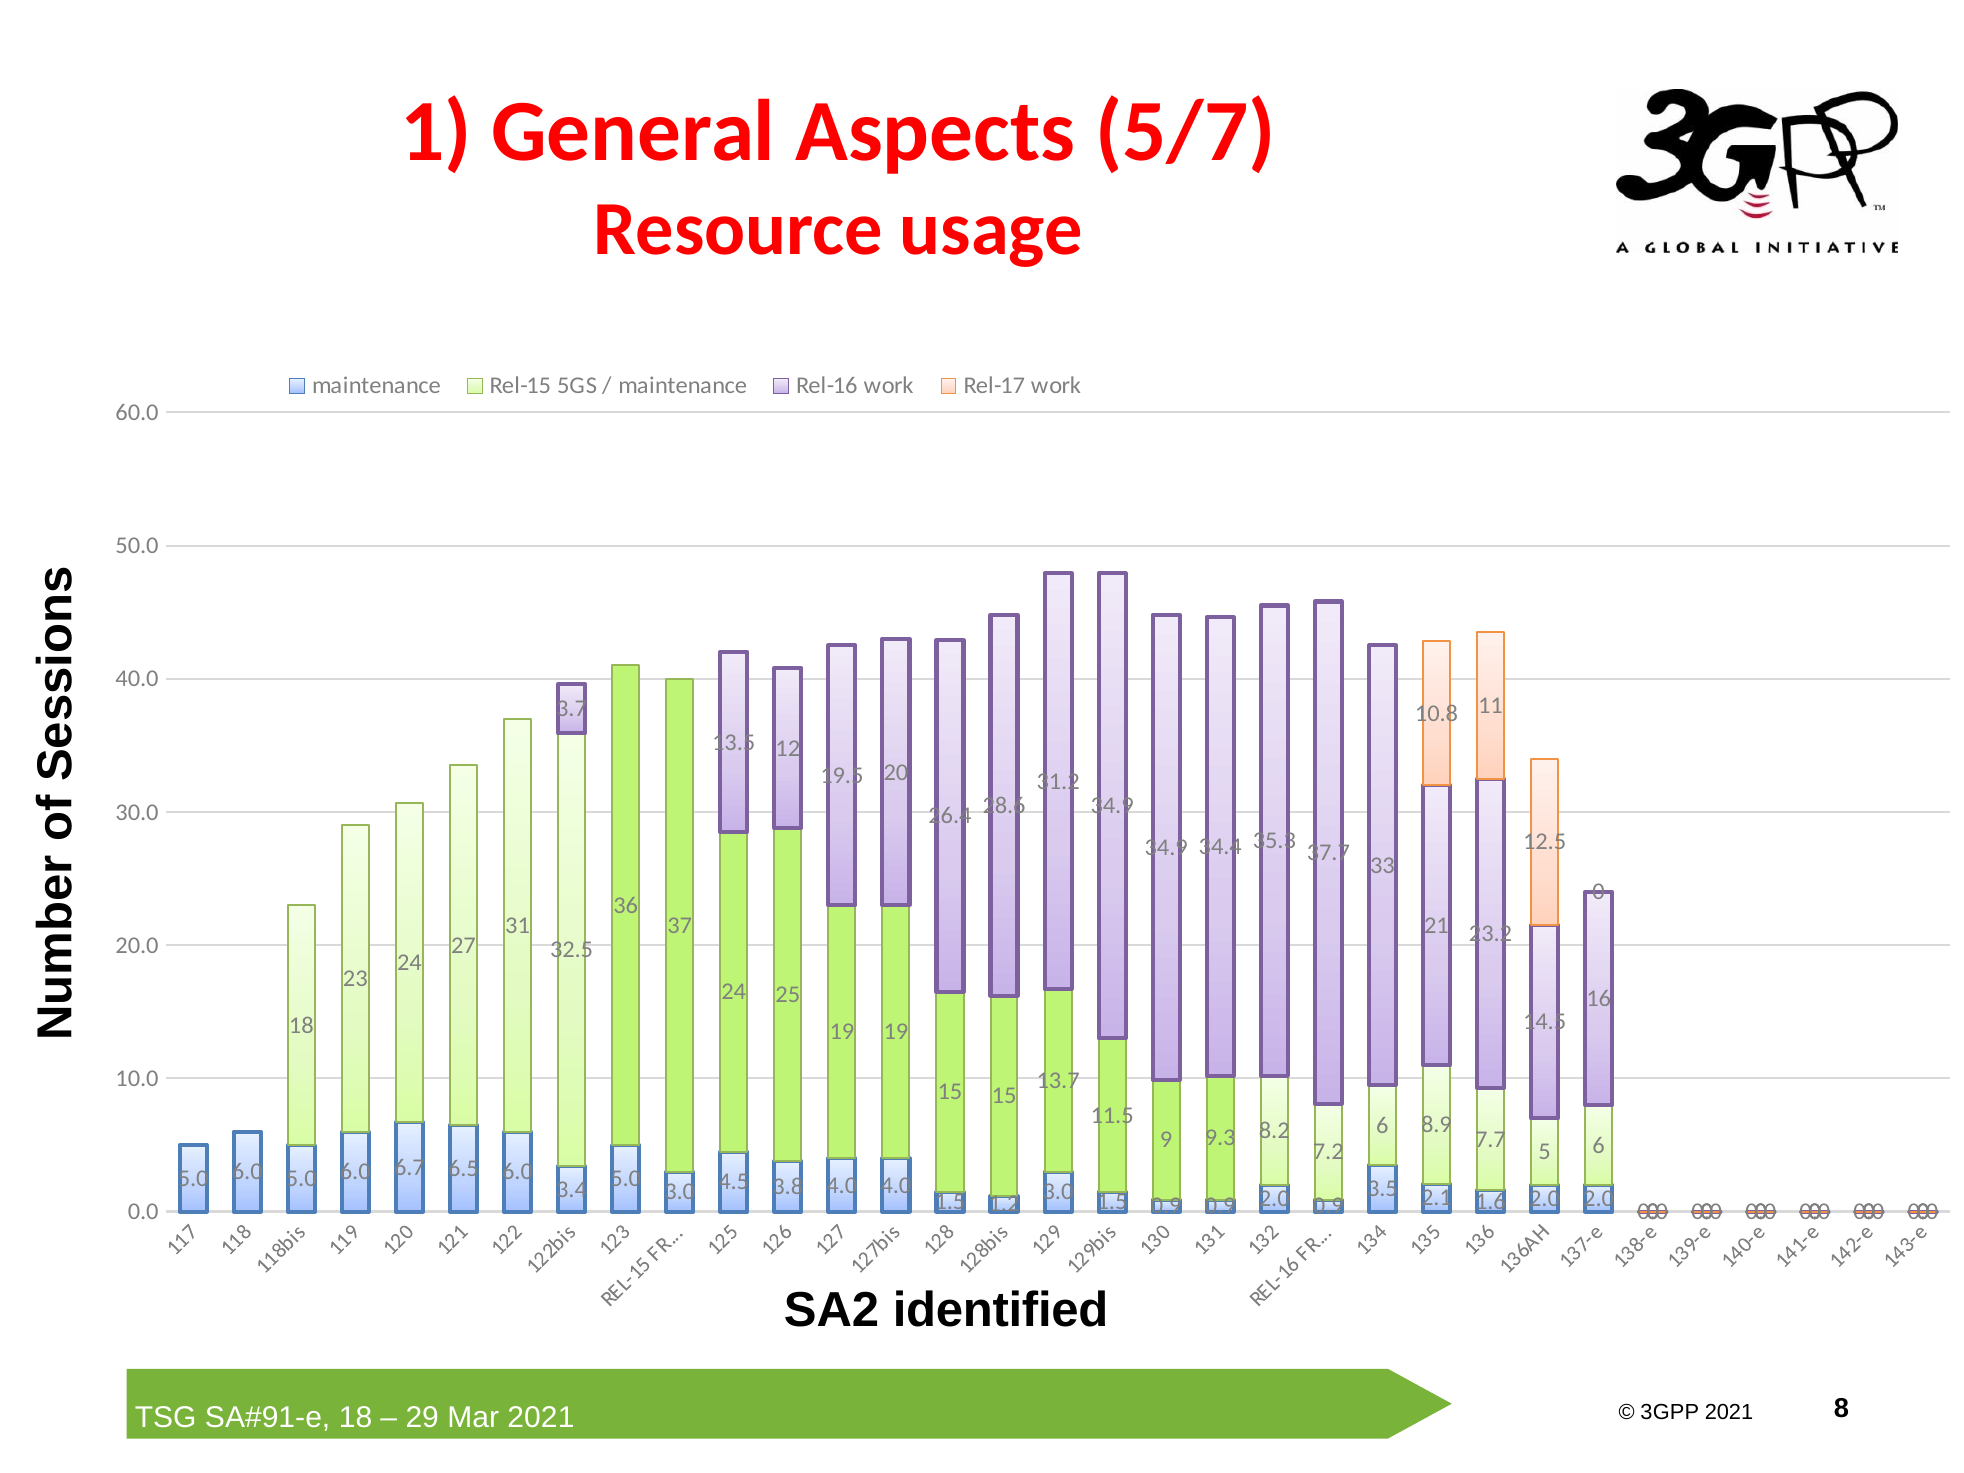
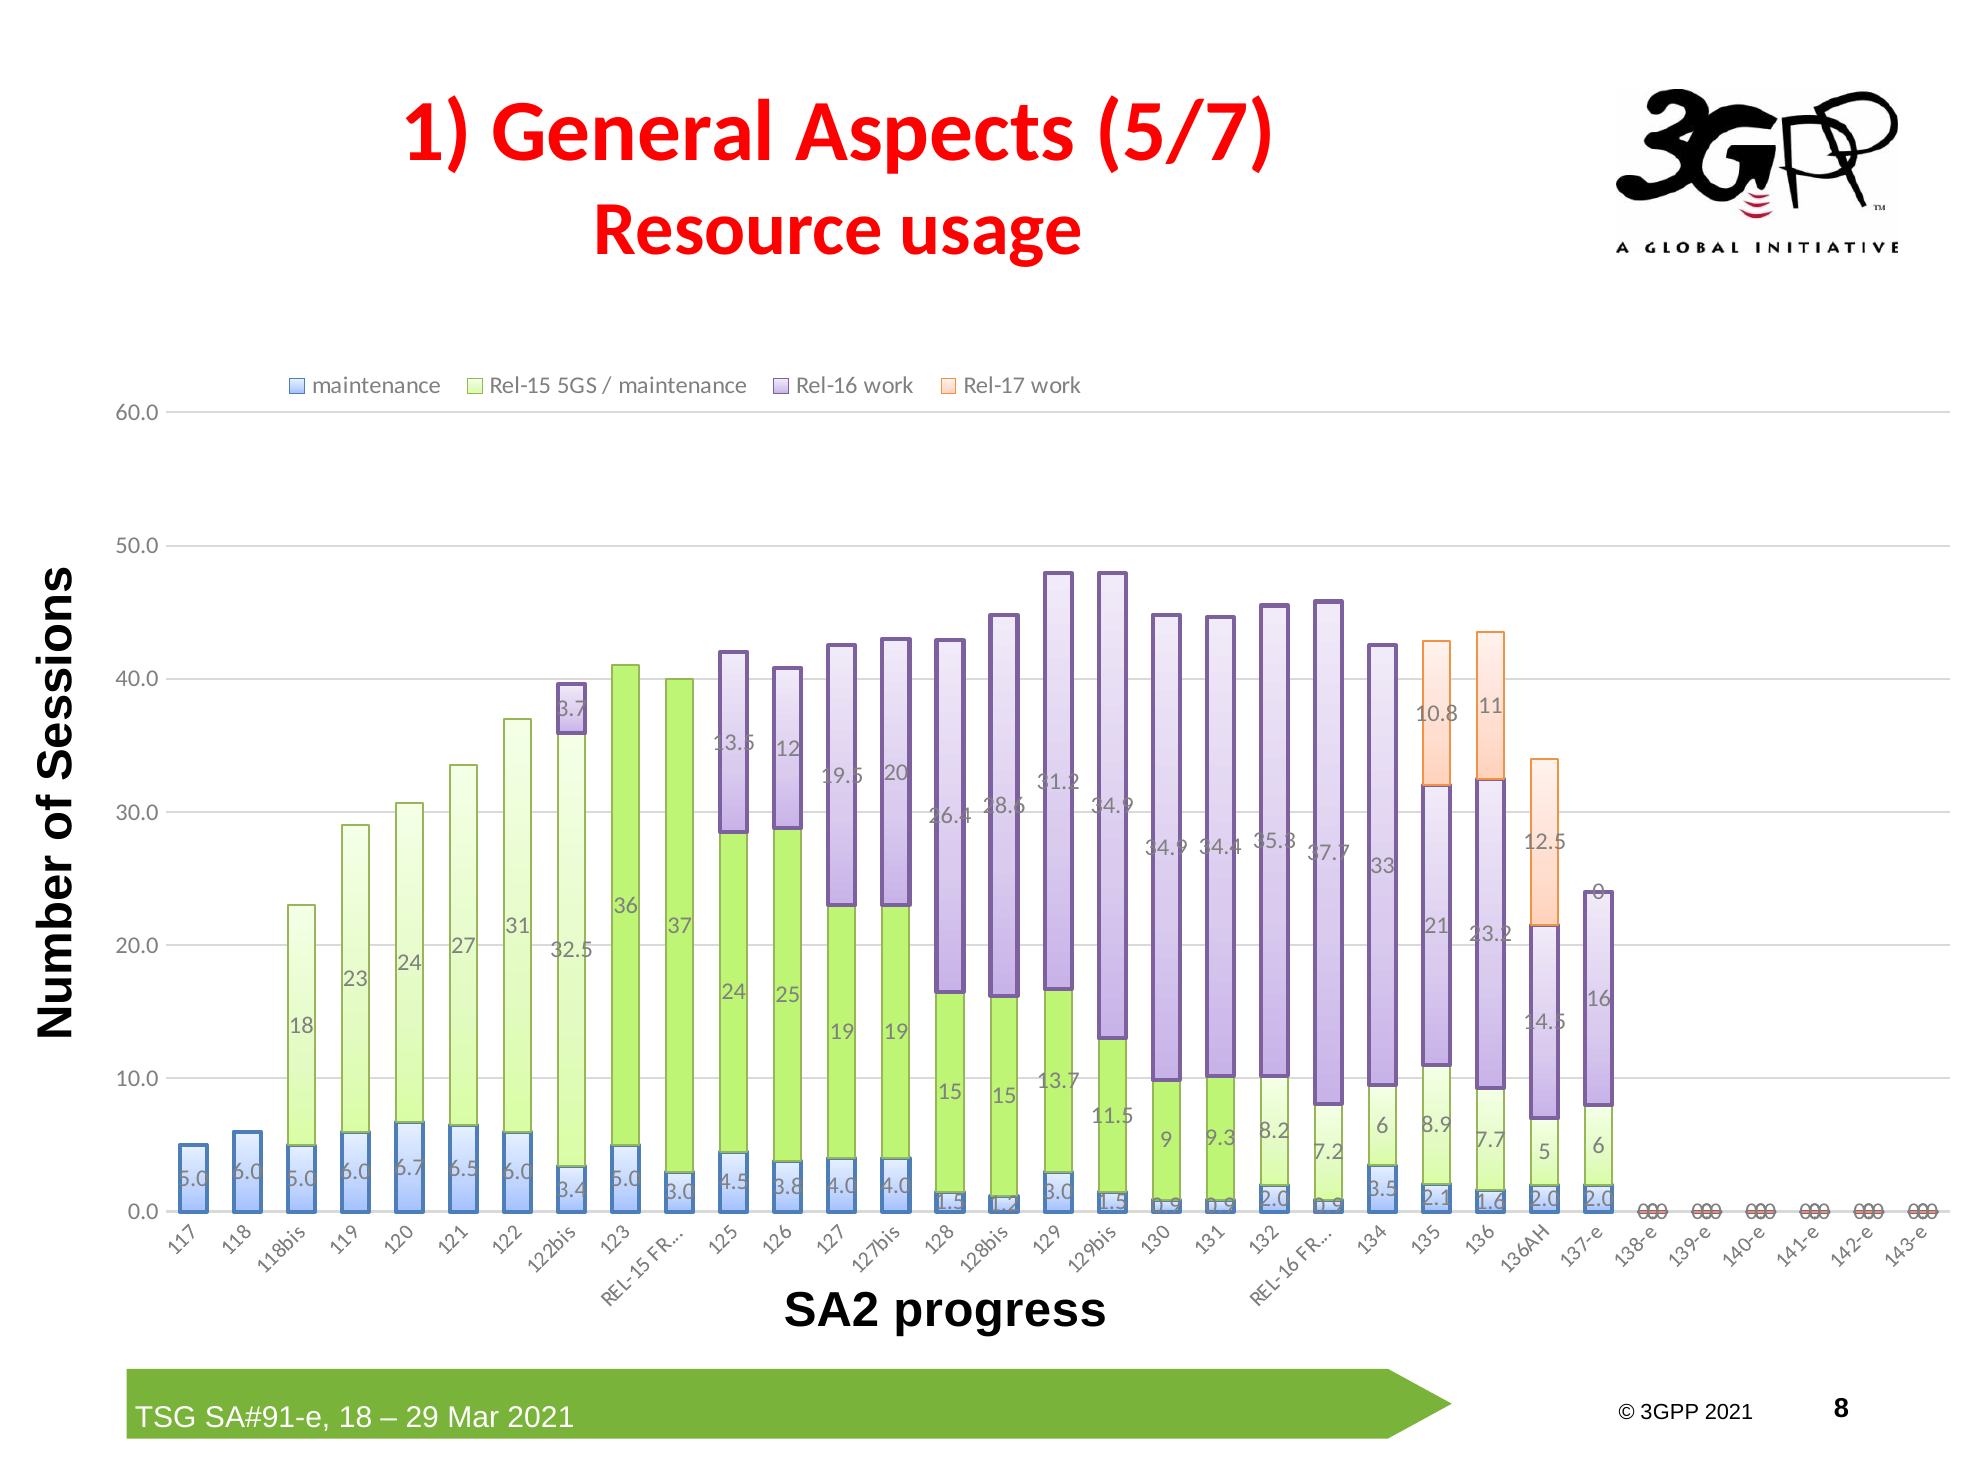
identified: identified -> progress (1000, 1311)
